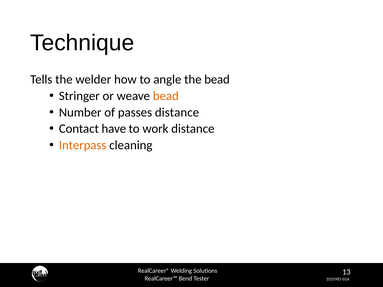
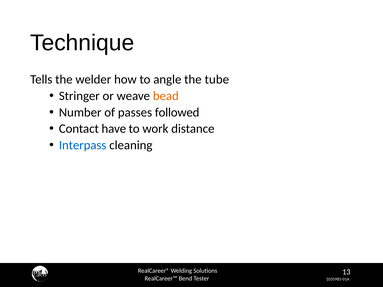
the bead: bead -> tube (217, 80)
passes distance: distance -> followed (177, 112)
Interpass colour: orange -> blue (83, 145)
